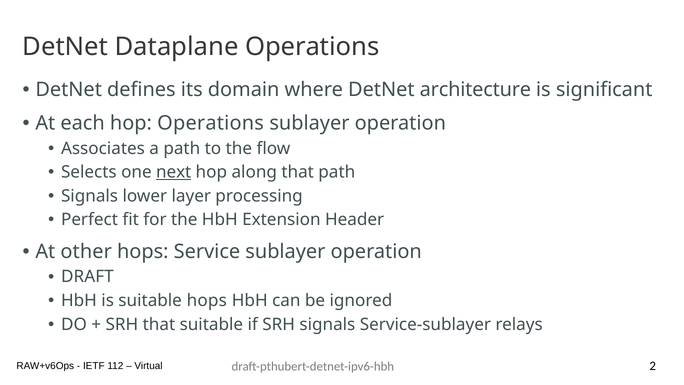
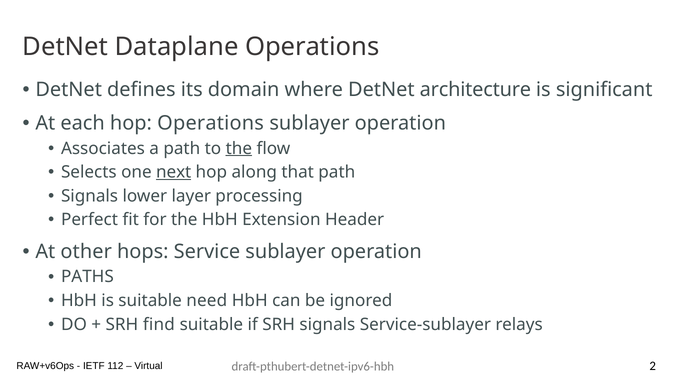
the underline: none -> present (239, 148)
DRAFT: DRAFT -> PATHS (87, 277)
suitable hops: hops -> need (207, 301)
SRH that: that -> find (159, 324)
